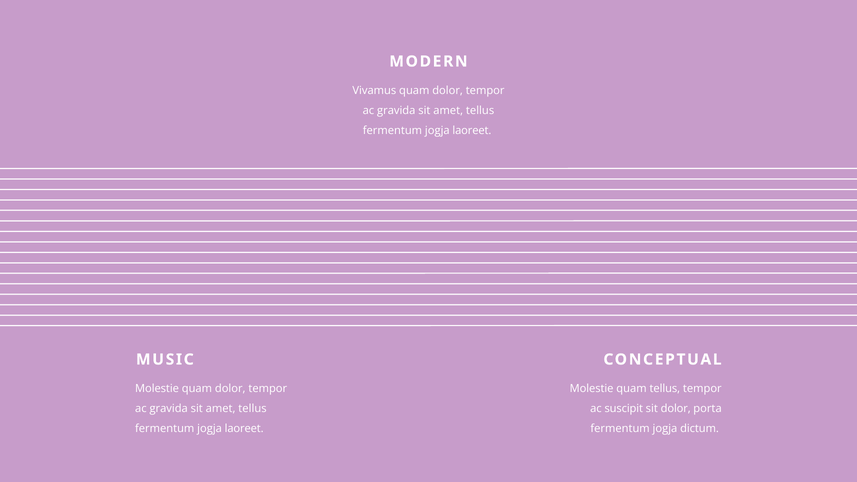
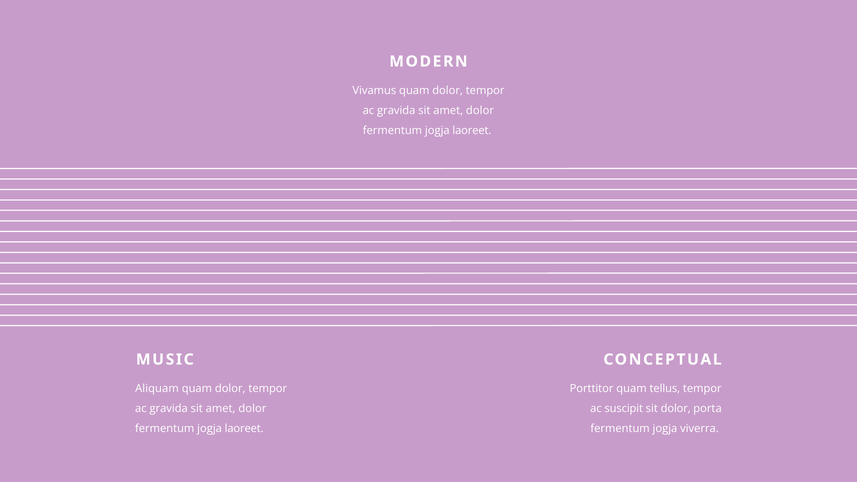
tellus: tellus -> dolor (480, 111)
Molestie: Molestie -> Aliquam (157, 389)
Molestie: Molestie -> Porttitor (592, 389)
tellus: tellus -> dolor (252, 409)
dictum: dictum -> viverra (699, 429)
